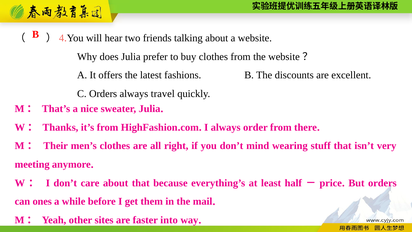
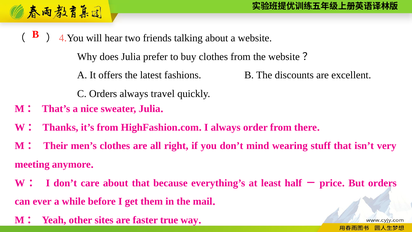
ones: ones -> ever (42, 201)
into: into -> true (169, 220)
